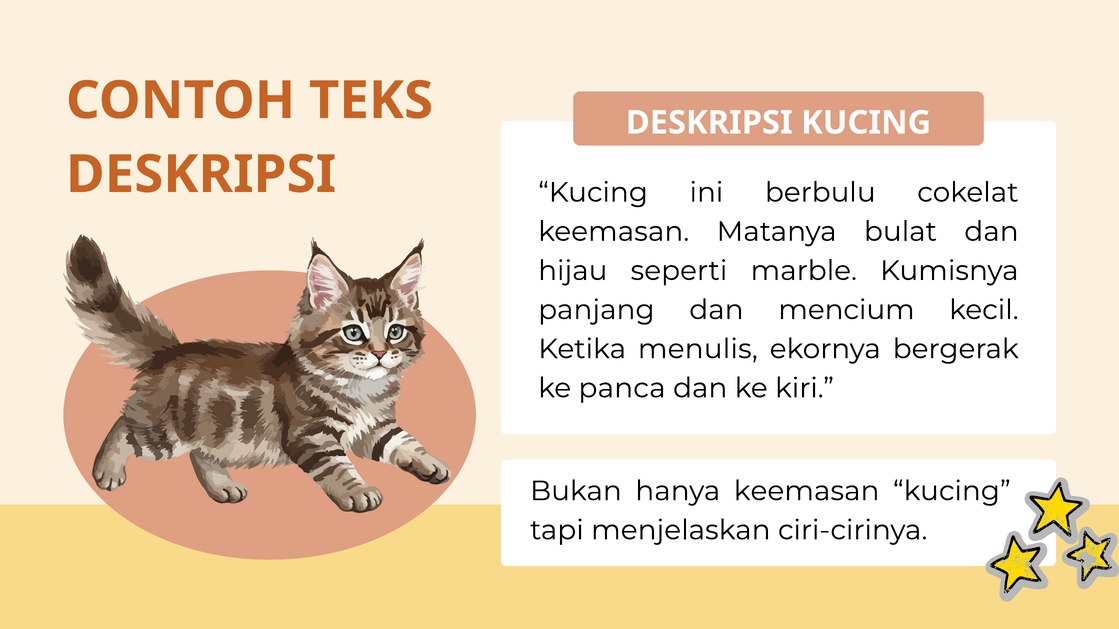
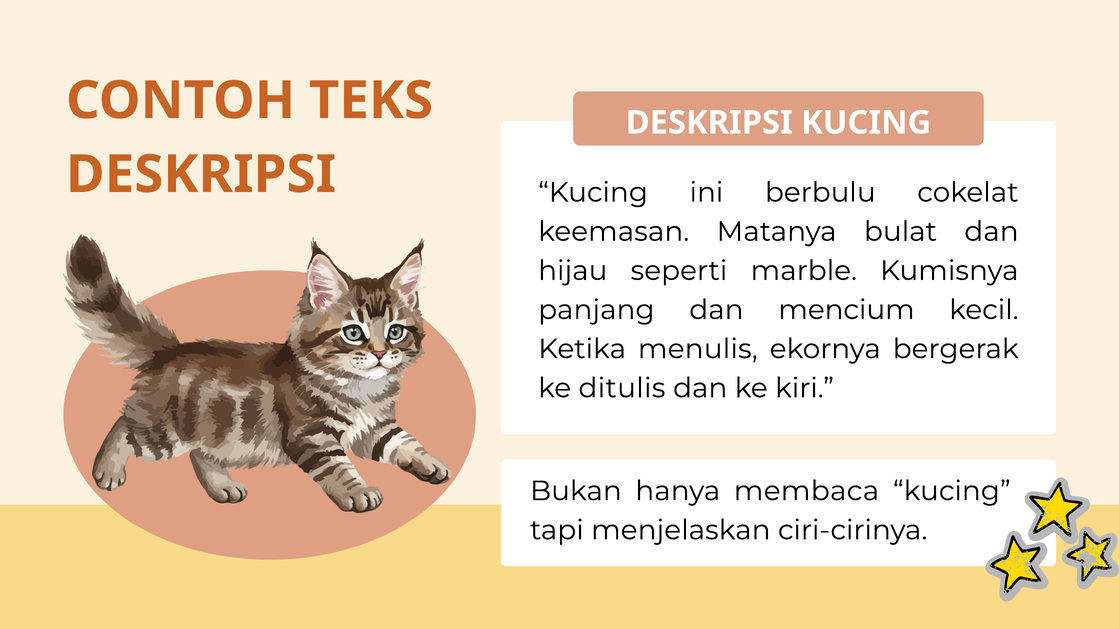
panca: panca -> ditulis (622, 388)
hanya keemasan: keemasan -> membaca (807, 491)
